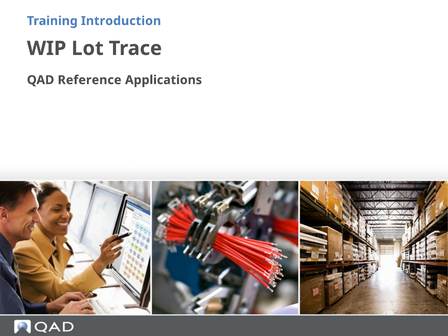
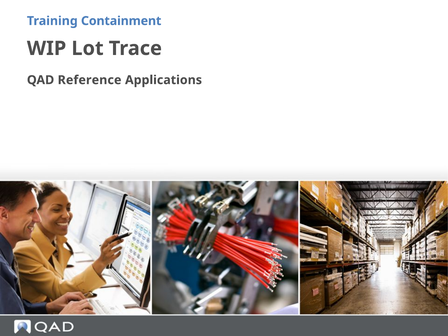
Introduction: Introduction -> Containment (121, 21)
